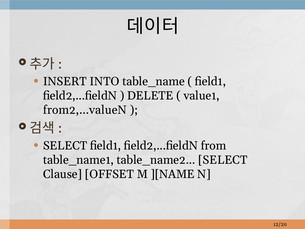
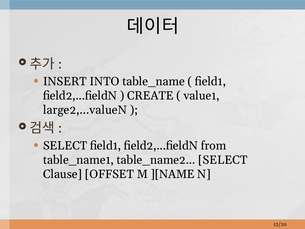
DELETE: DELETE -> CREATE (150, 96)
from2,...valueN: from2,...valueN -> large2,...valueN (85, 110)
